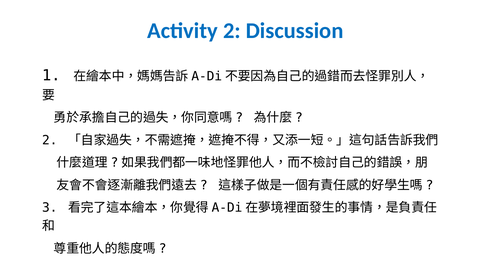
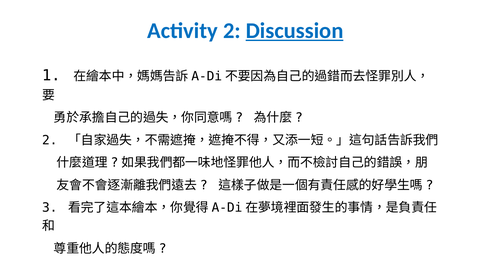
Discussion underline: none -> present (295, 31)
